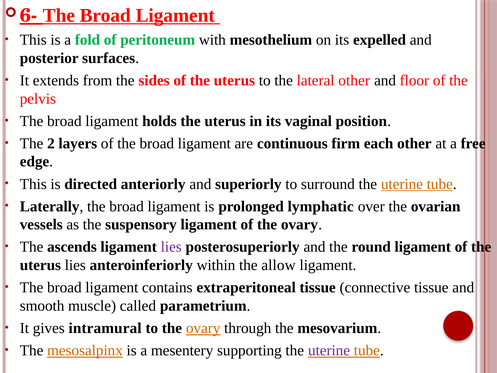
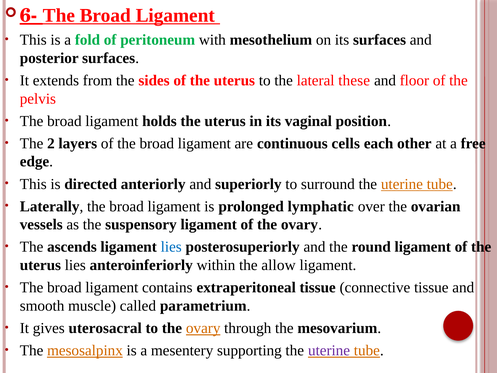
its expelled: expelled -> surfaces (380, 40)
lateral other: other -> these (354, 80)
firm: firm -> cells (346, 143)
lies colour: purple -> blue (171, 247)
intramural: intramural -> uterosacral (105, 328)
